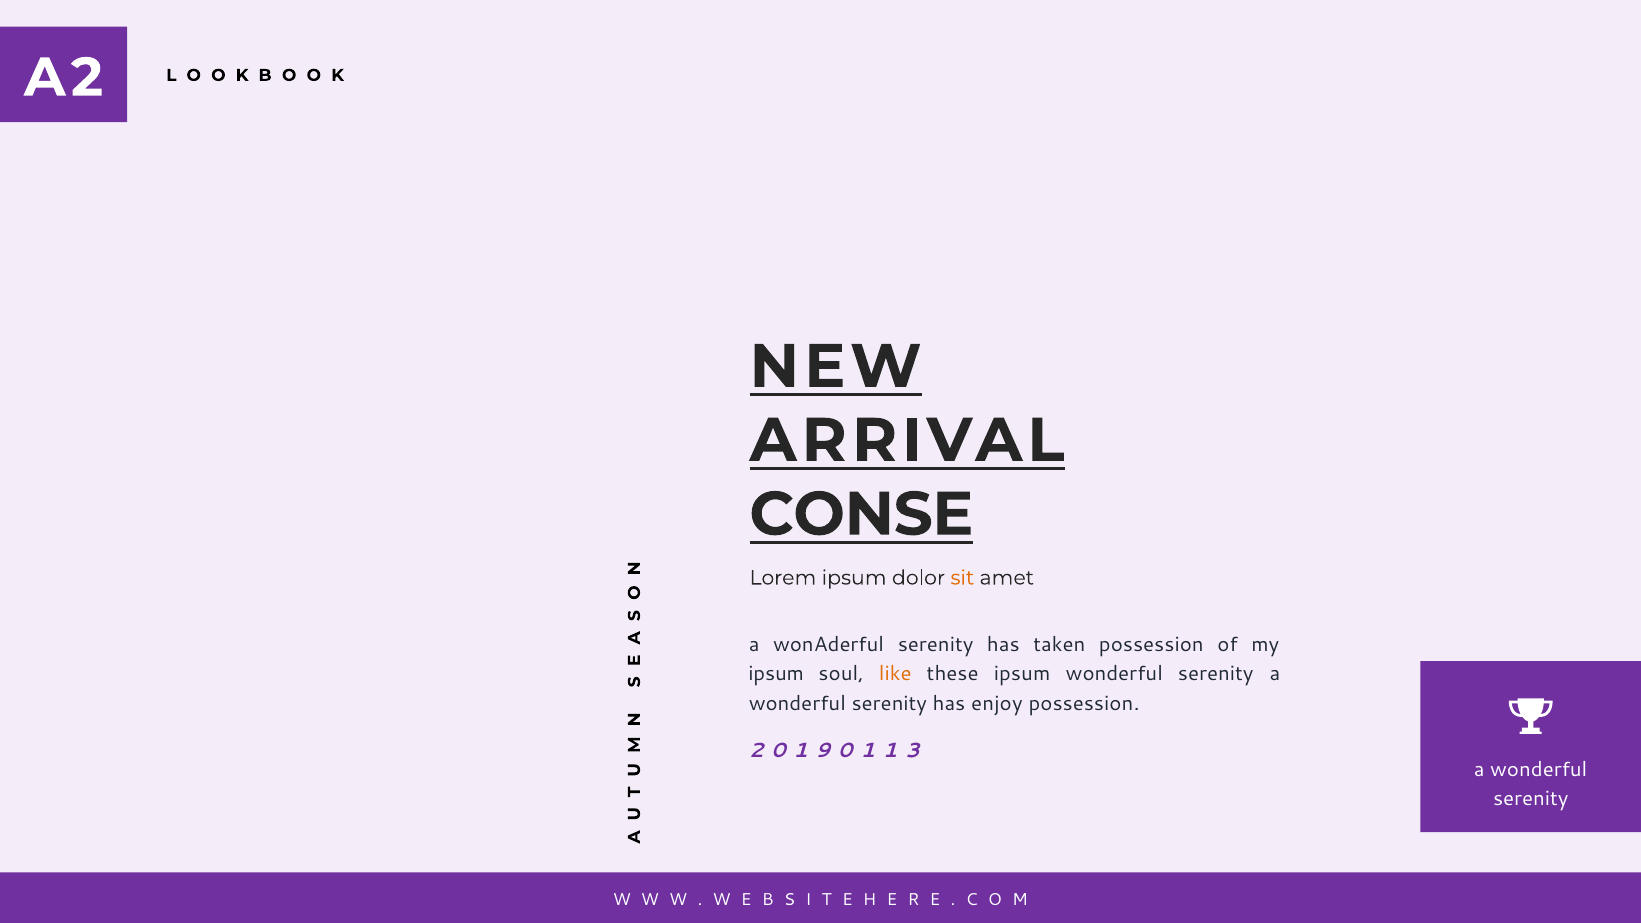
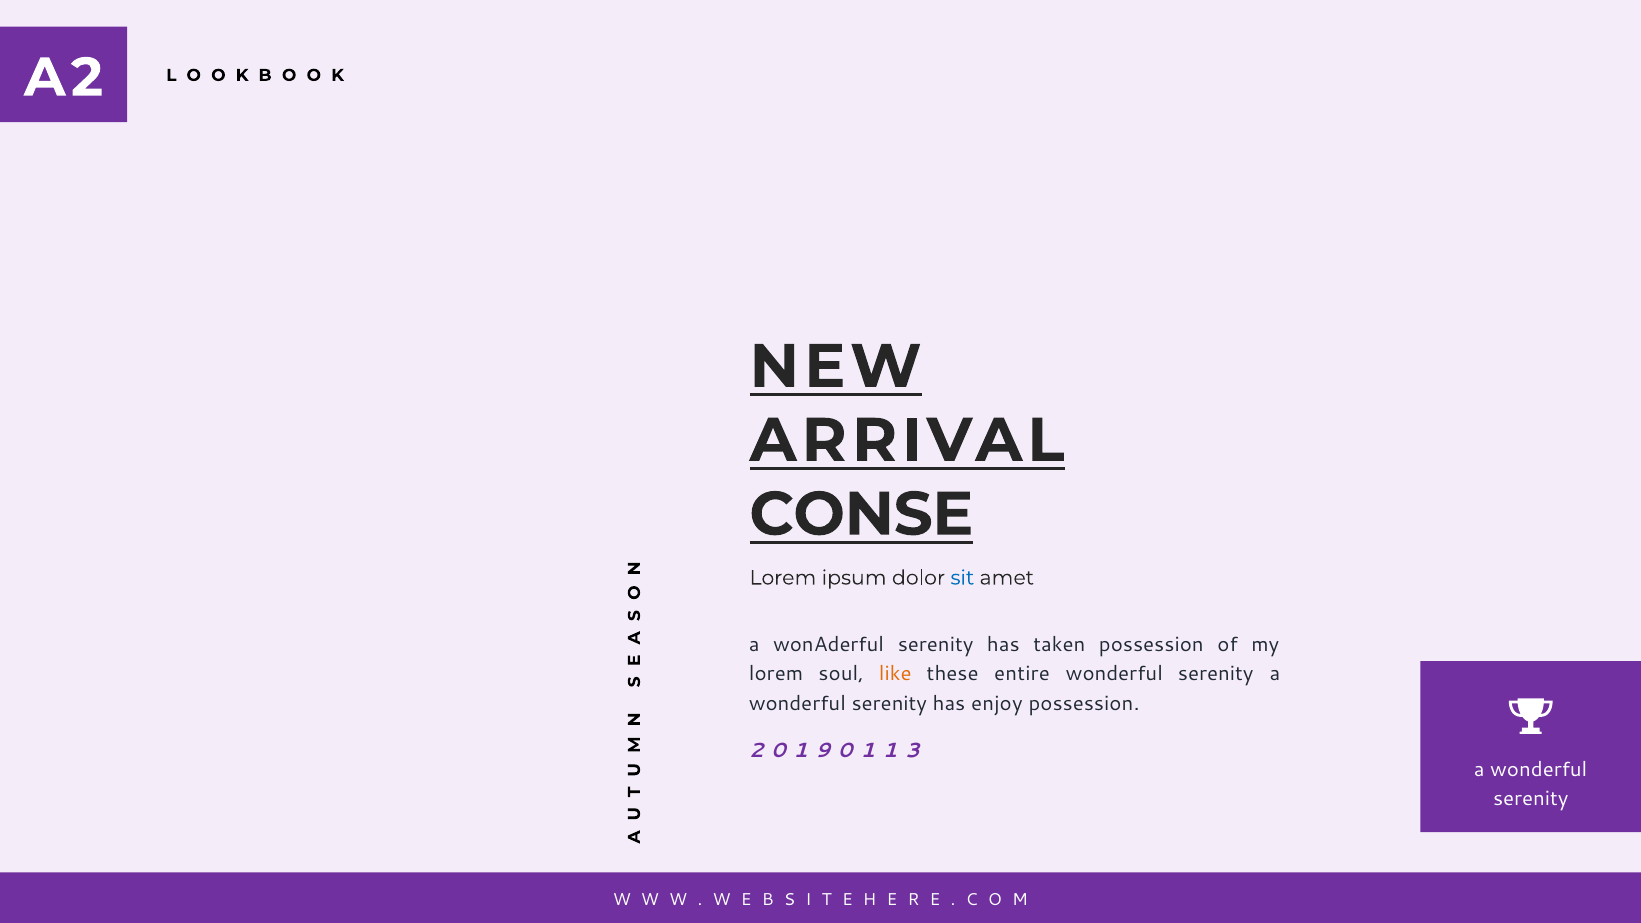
sit colour: orange -> blue (962, 578)
ipsum: ipsum -> lorem (776, 674)
these ipsum: ipsum -> entire (1022, 674)
